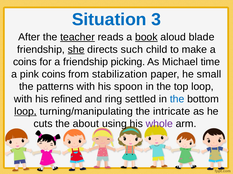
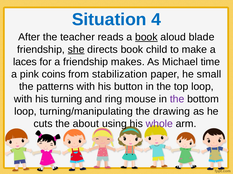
3: 3 -> 4 (156, 20)
teacher underline: present -> none (78, 37)
directs such: such -> book (132, 50)
coins: coins -> laces (25, 62)
picking: picking -> makes (128, 62)
spoon: spoon -> button (128, 87)
refined: refined -> turning (67, 99)
settled: settled -> mouse (141, 99)
the colour: blue -> purple (177, 99)
loop underline: present -> none (25, 112)
intricate: intricate -> drawing (172, 112)
